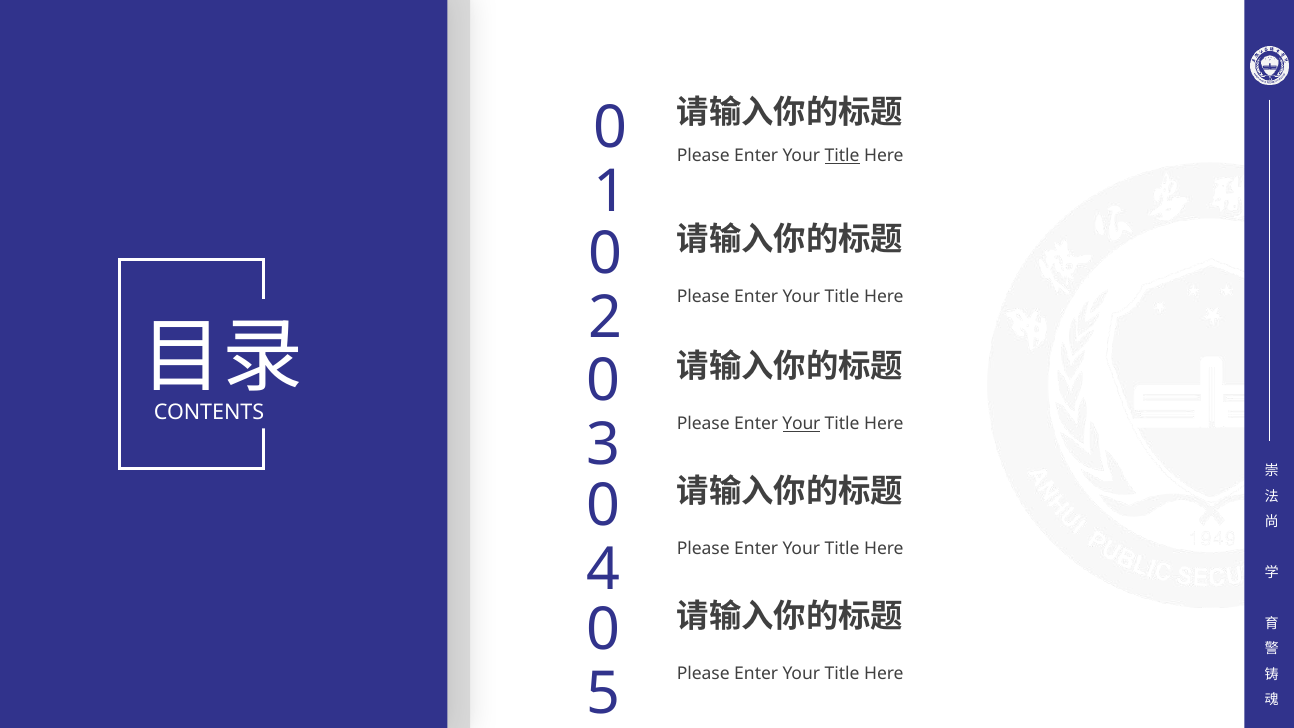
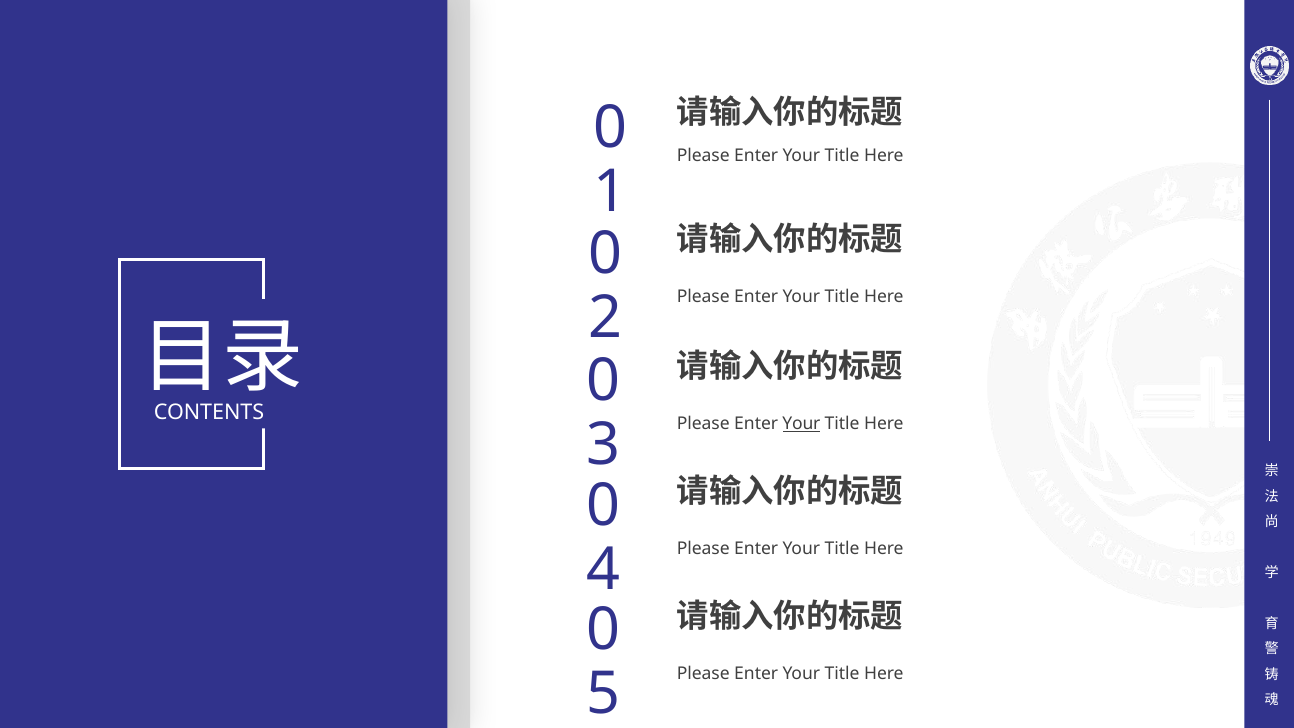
Title underline: present -> none (842, 156)
